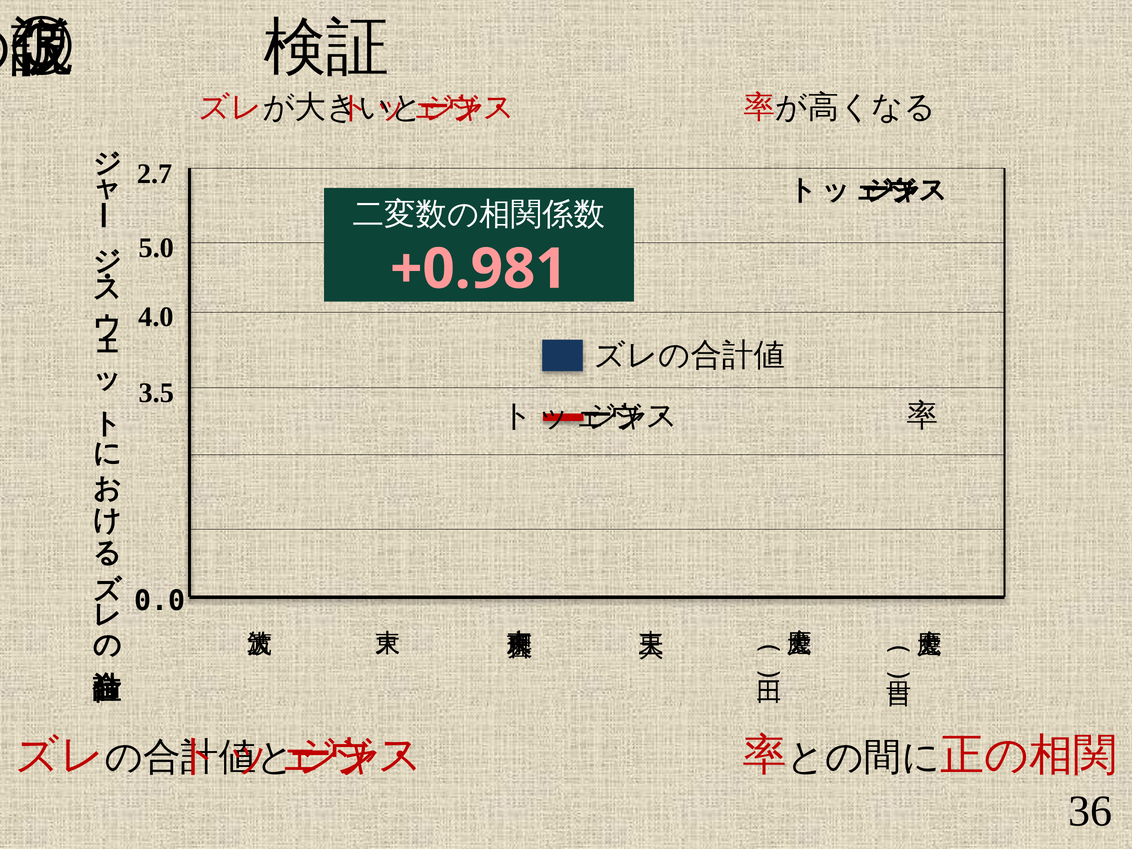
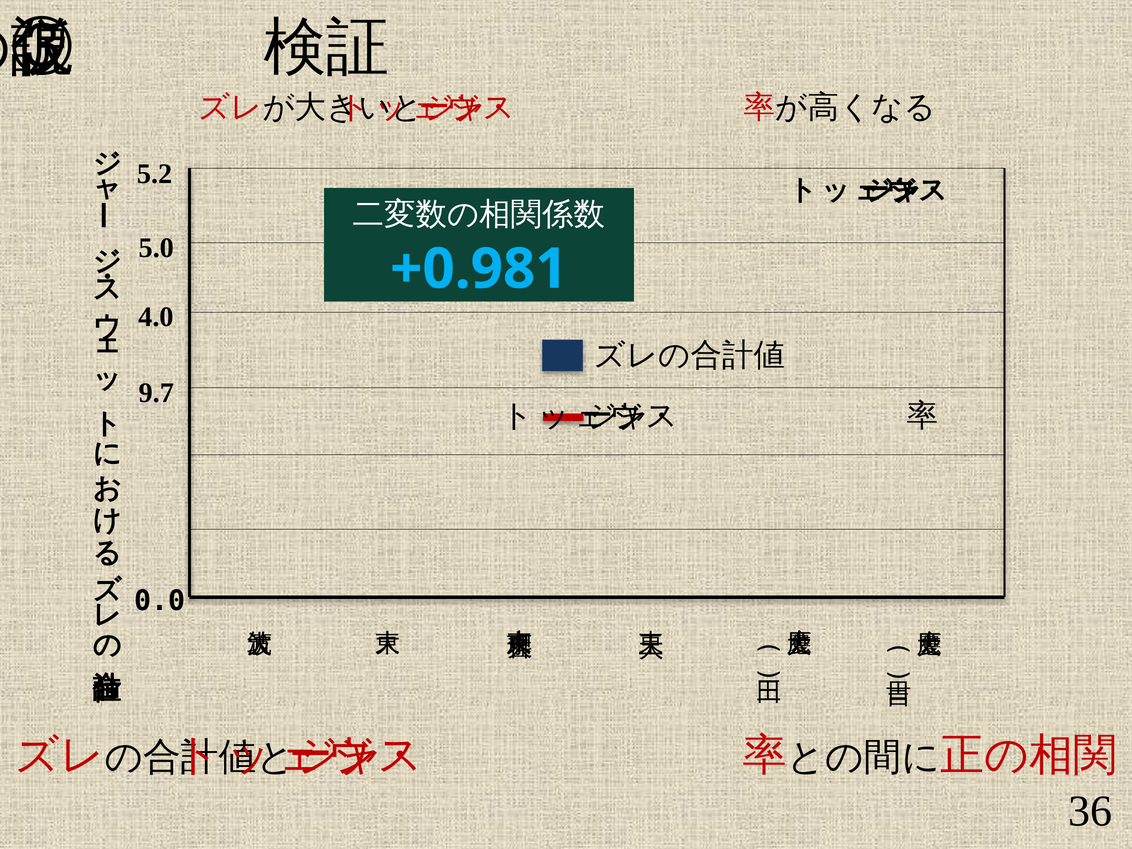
2.7: 2.7 -> 5.2 (155, 174)
+0.981 colour: pink -> light blue (479, 269)
3.5: 3.5 -> 9.7 (156, 393)
